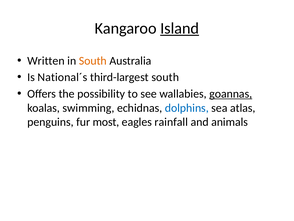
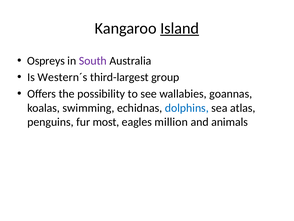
Written: Written -> Ospreys (46, 61)
South colour: orange -> purple (93, 61)
National´s: National´s -> Western´s (62, 77)
third-largest south: south -> group (165, 77)
goannas underline: present -> none (231, 94)
rainfall: rainfall -> million (171, 122)
